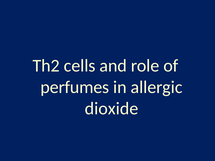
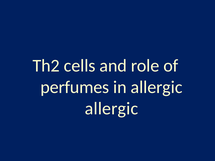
dioxide: dioxide -> allergic (111, 109)
